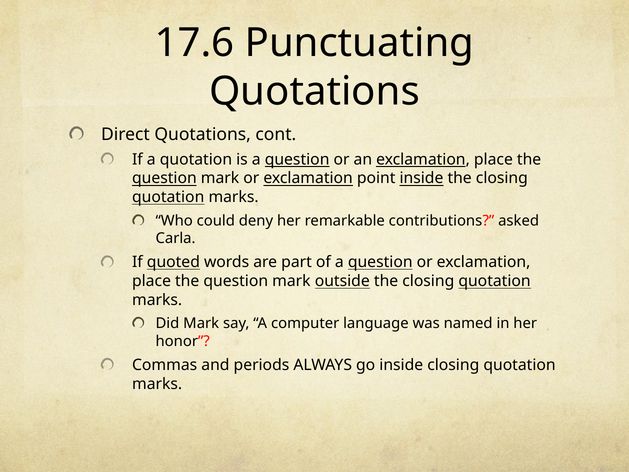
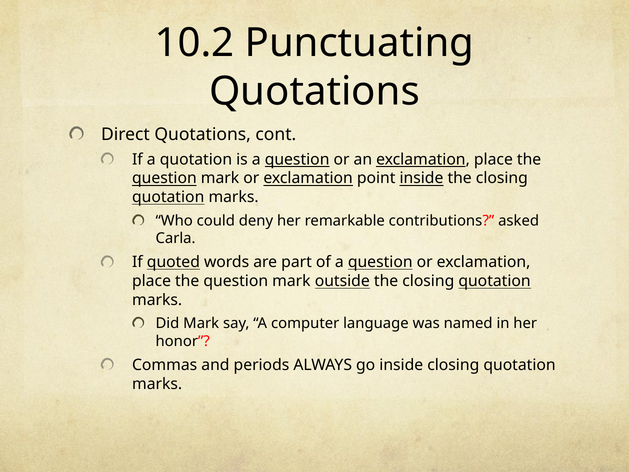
17.6: 17.6 -> 10.2 (195, 43)
